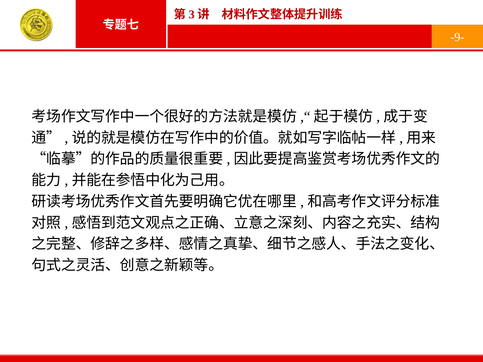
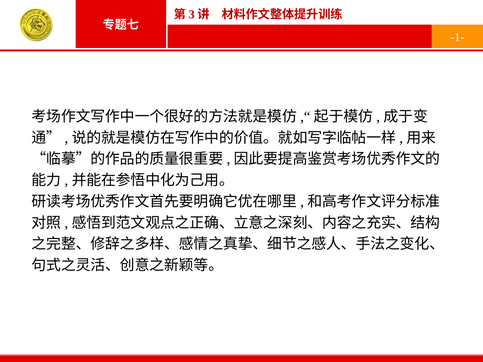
-9-: -9- -> -1- (457, 37)
